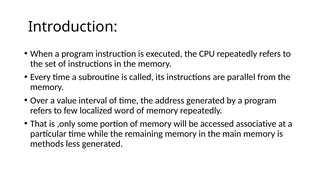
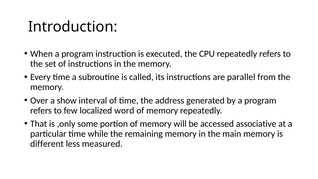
value: value -> show (67, 100)
methods: methods -> different (47, 144)
less generated: generated -> measured (102, 144)
